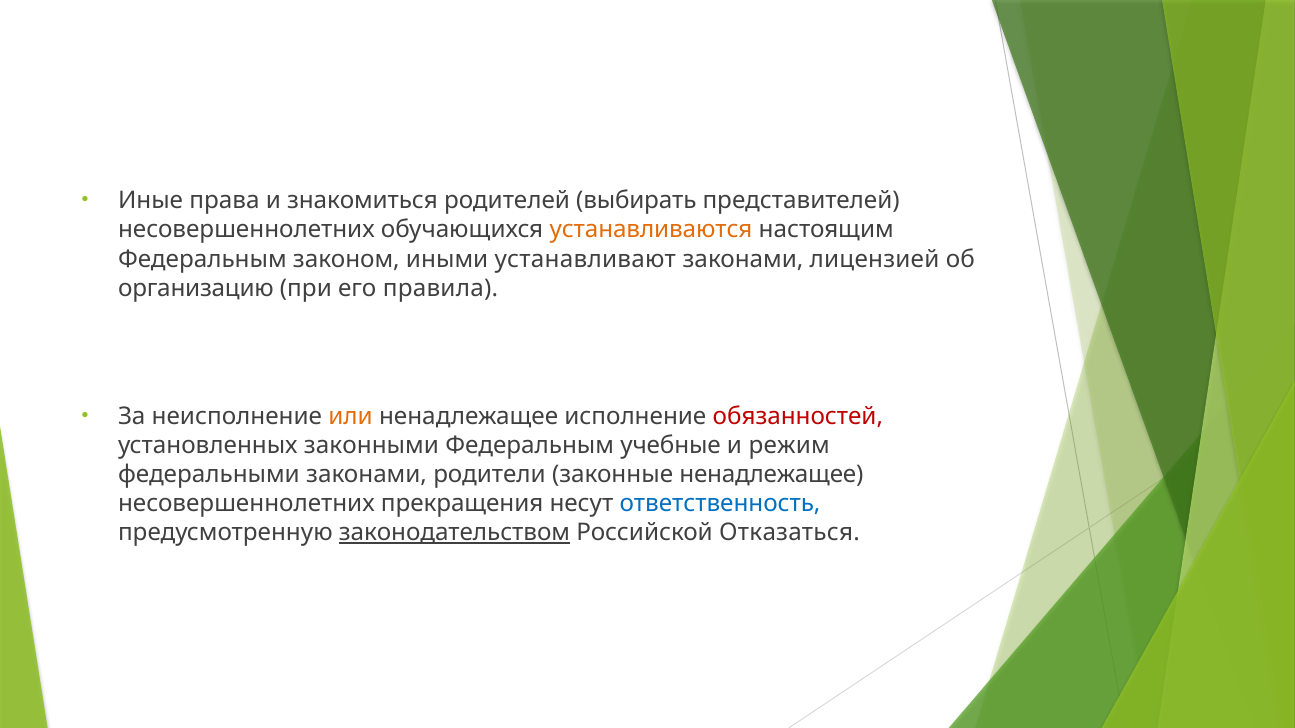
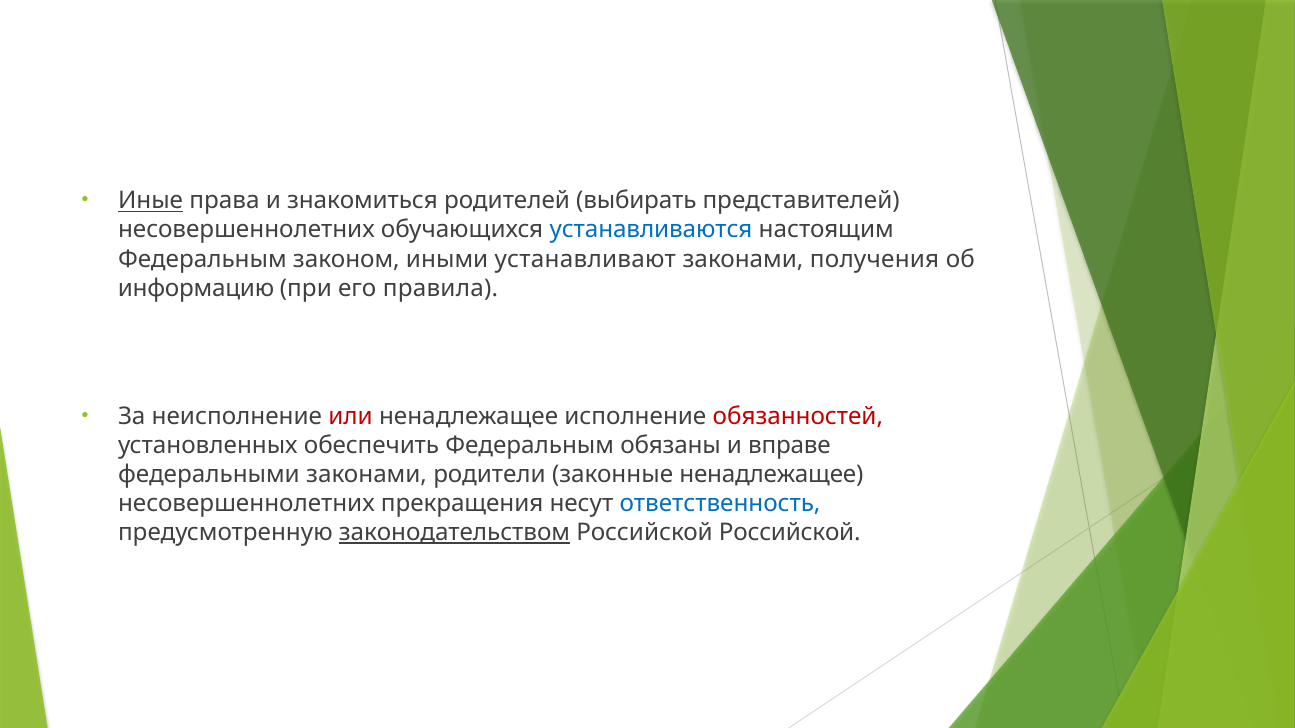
Иные underline: none -> present (151, 201)
устанавливаются colour: orange -> blue (651, 230)
лицензией: лицензией -> получения (875, 259)
организацию: организацию -> информацию (196, 288)
или colour: orange -> red (351, 416)
законными: законными -> обеспечить (372, 445)
учебные: учебные -> обязаны (671, 445)
режим: режим -> вправе (789, 445)
Российской Отказаться: Отказаться -> Российской (790, 533)
